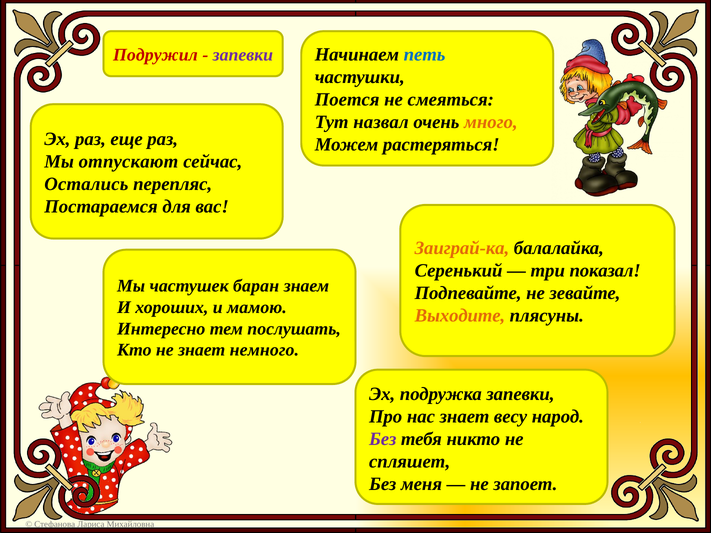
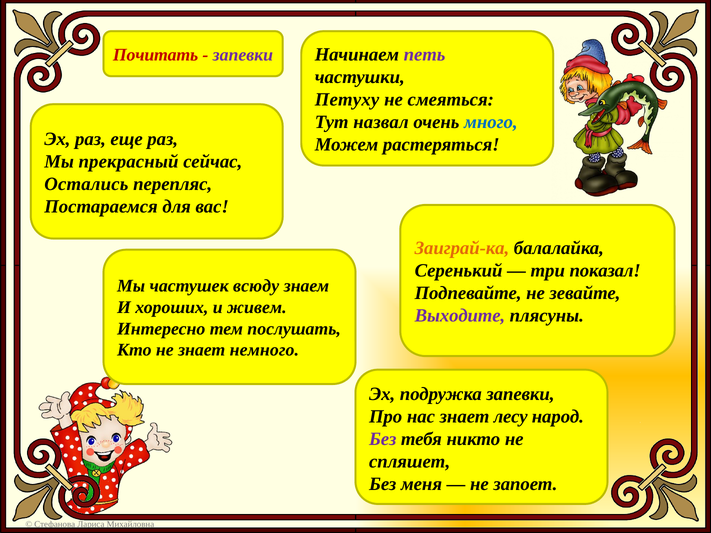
петь colour: blue -> purple (425, 55)
Подружил: Подружил -> Почитать (156, 55)
Поется: Поется -> Петуху (347, 100)
много colour: orange -> blue (491, 122)
отпускают: отпускают -> прекрасный (128, 161)
баран: баран -> всюду (256, 286)
мамою: мамою -> живем (257, 308)
Выходите colour: orange -> purple (460, 316)
весу: весу -> лесу (511, 417)
